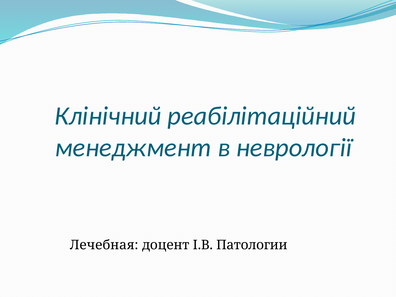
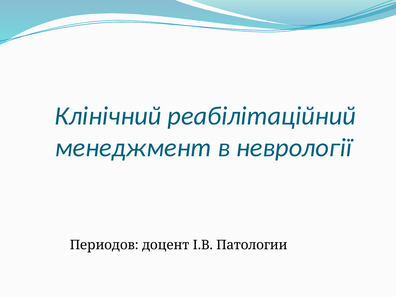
Лечебная: Лечебная -> Периодов (104, 245)
